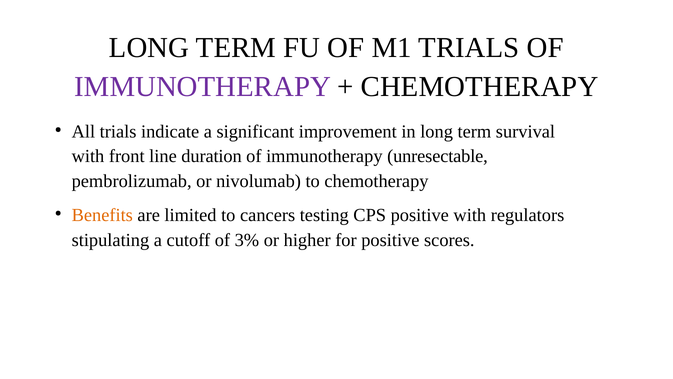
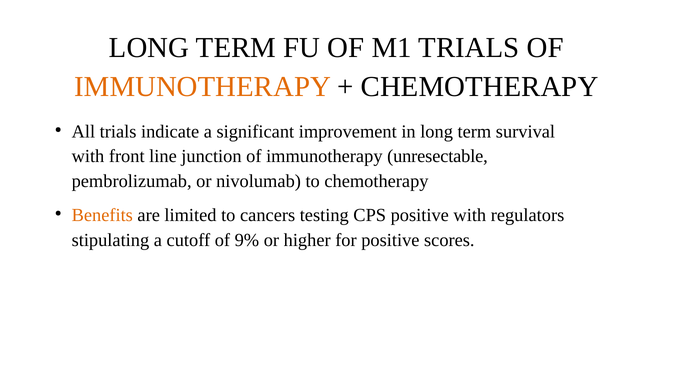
IMMUNOTHERAPY colour: purple -> orange (203, 86)
duration: duration -> junction (211, 156)
3%: 3% -> 9% (247, 240)
